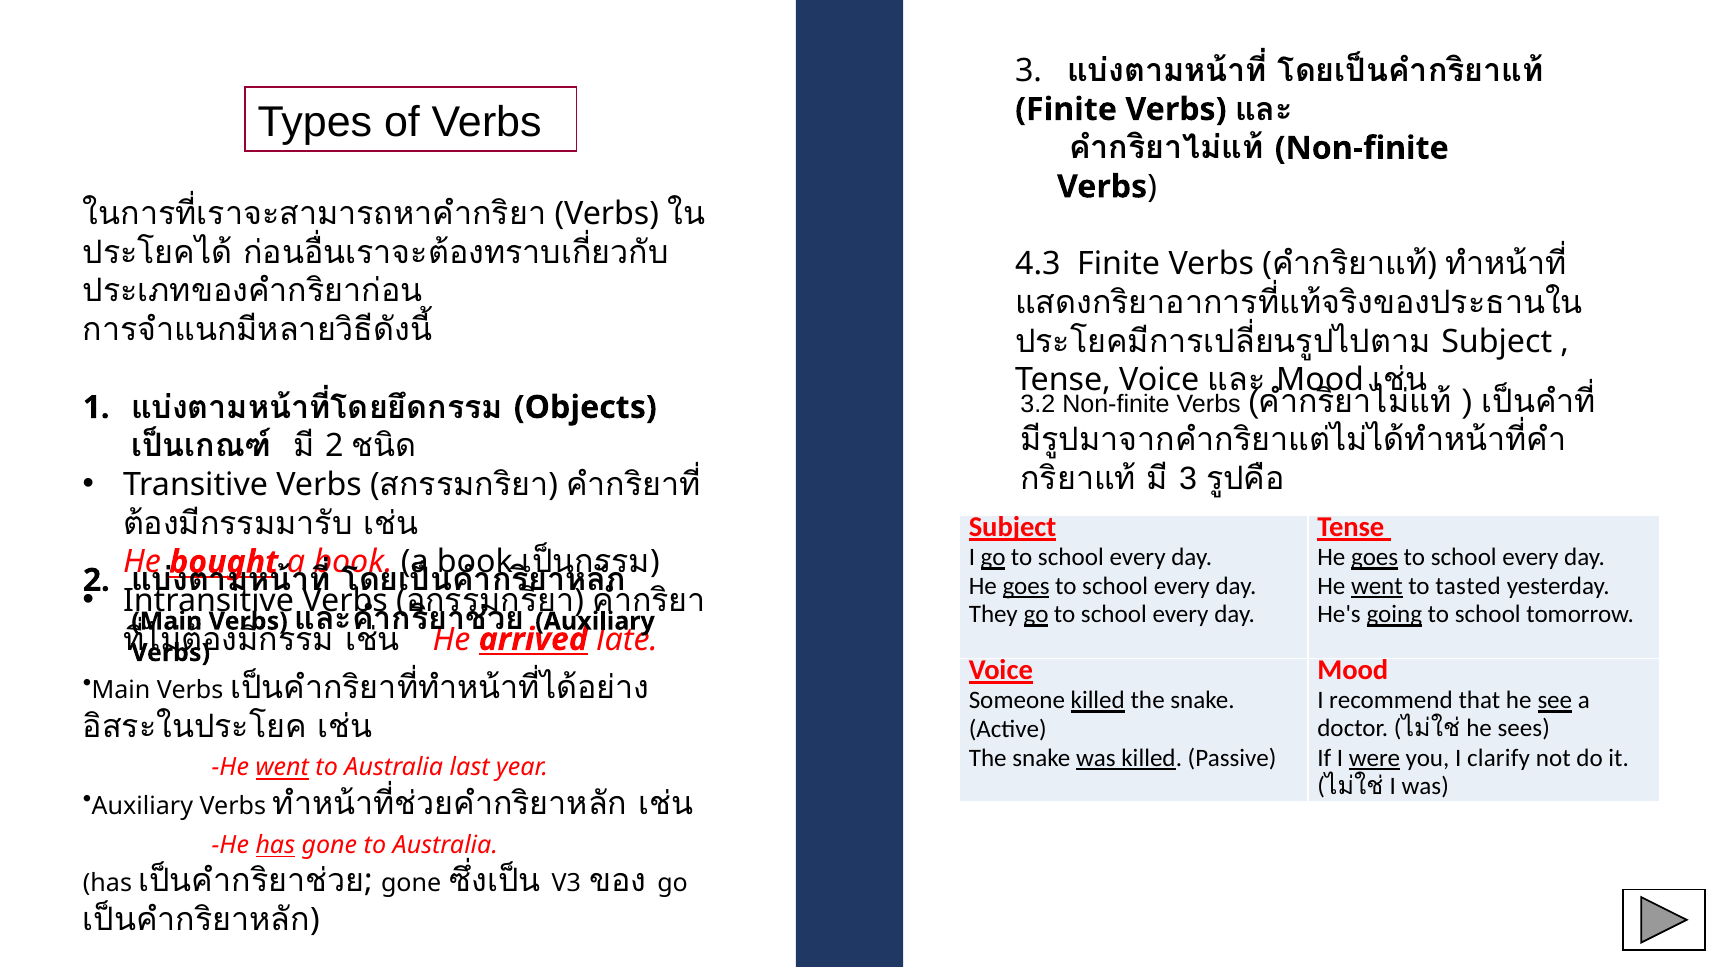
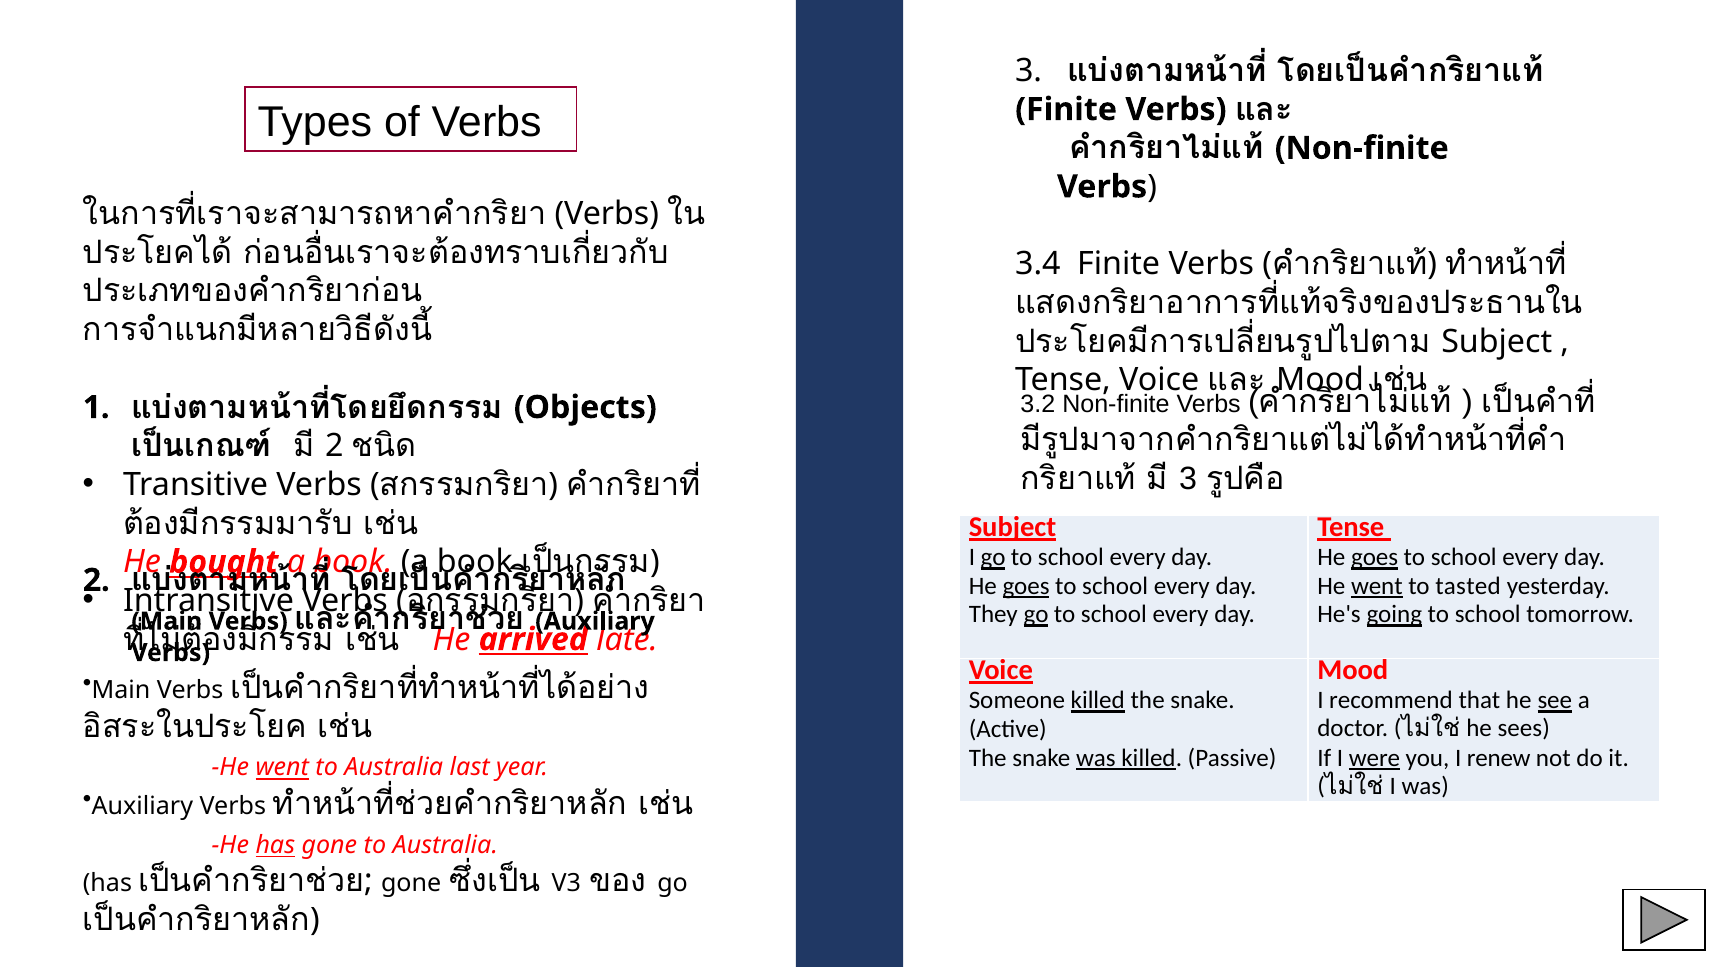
4.3: 4.3 -> 3.4 (1038, 264)
clarify: clarify -> renew (1499, 757)
